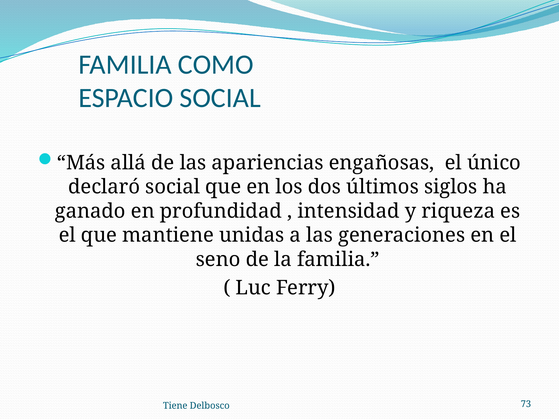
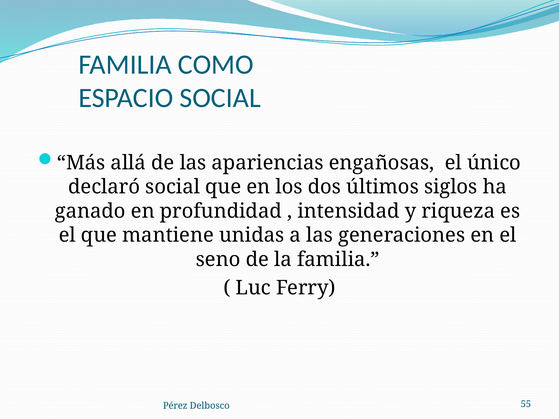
Tiene: Tiene -> Pérez (175, 406)
73: 73 -> 55 (526, 404)
